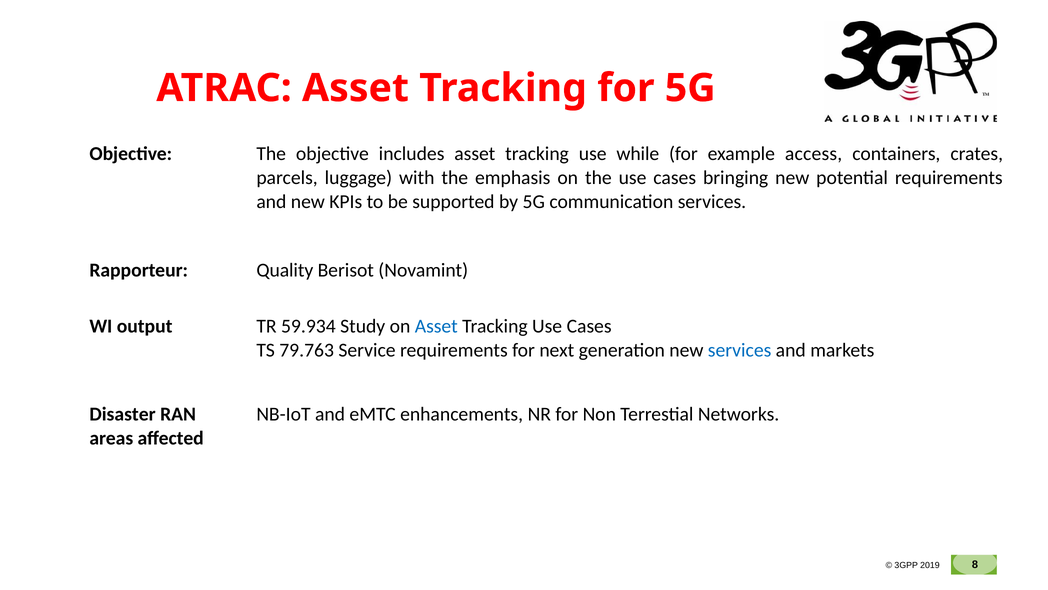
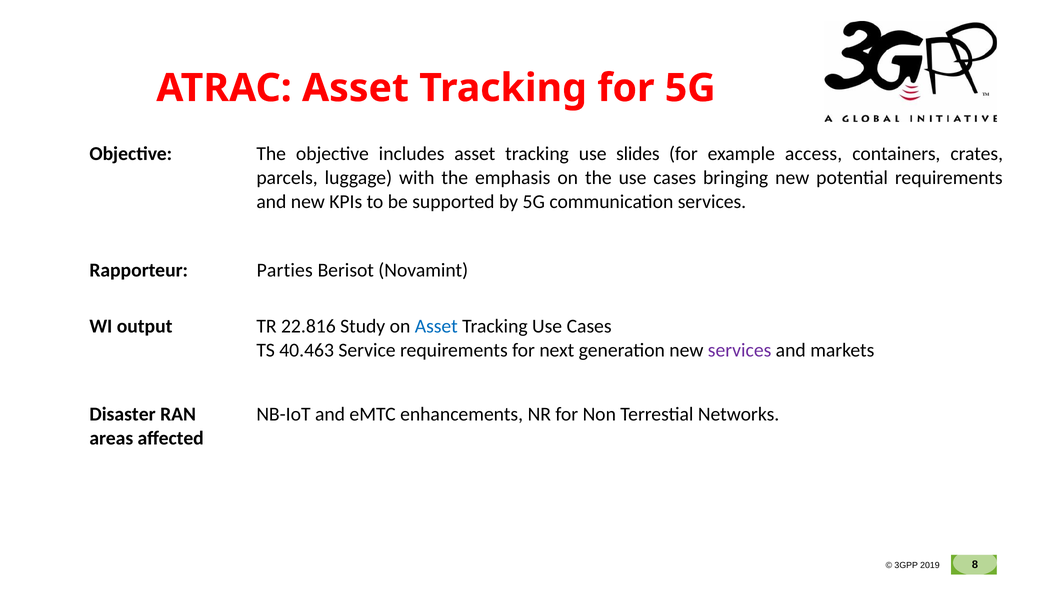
while: while -> slides (638, 154)
Quality: Quality -> Parties (285, 270)
59.934: 59.934 -> 22.816 (308, 326)
79.763: 79.763 -> 40.463 (307, 350)
services colour: blue -> purple (740, 350)
